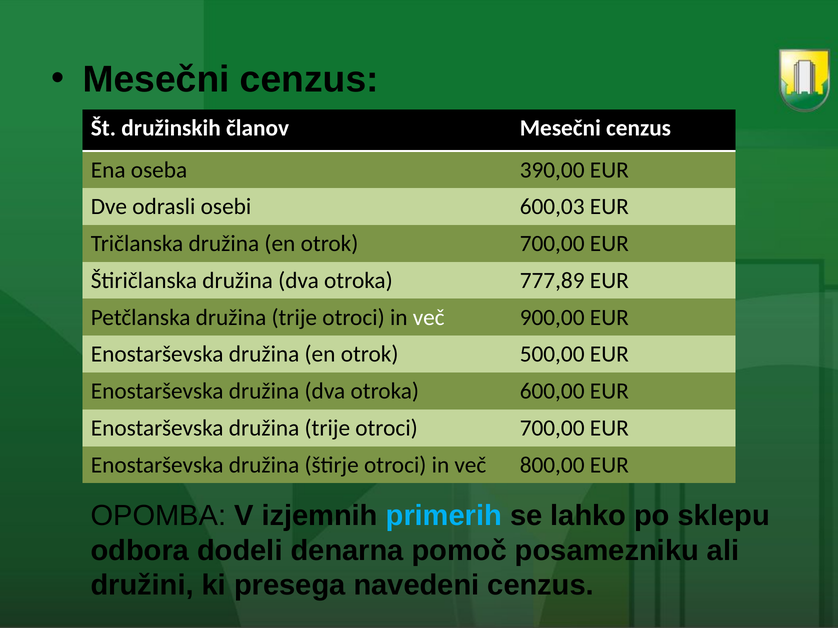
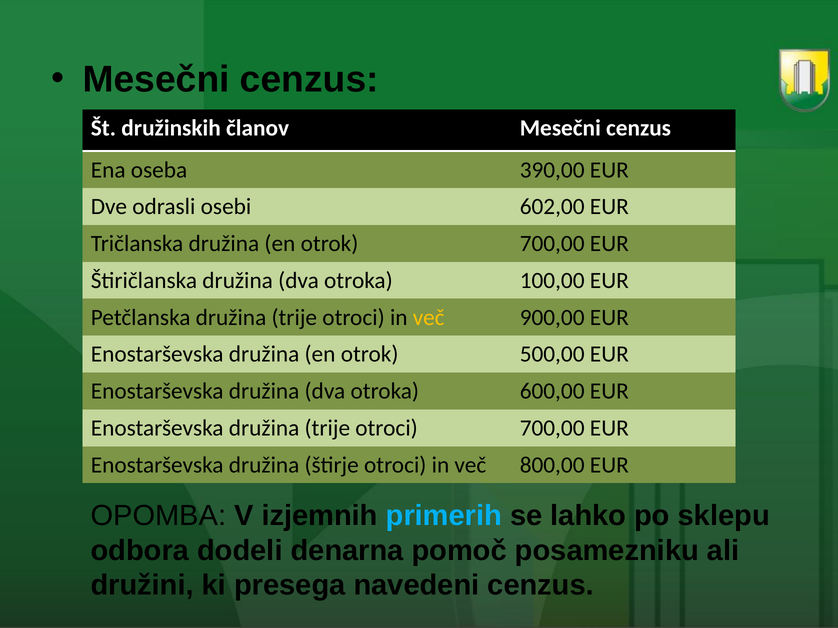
600,03: 600,03 -> 602,00 (552, 207)
777,89: 777,89 -> 100,00 (552, 281)
več colour: white -> yellow (429, 318)
